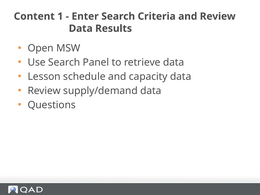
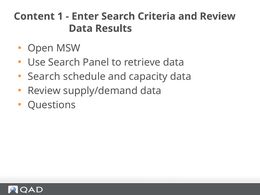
Lesson: Lesson -> Search (44, 77)
